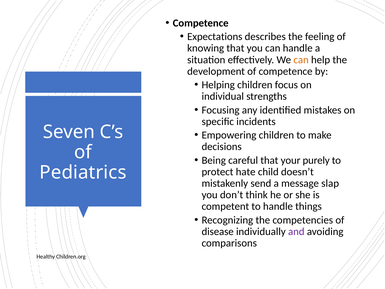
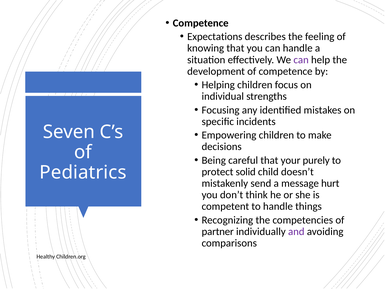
can colour: orange -> purple (301, 60)
hate: hate -> solid (246, 172)
slap: slap -> hurt (330, 183)
disease: disease -> partner (218, 231)
